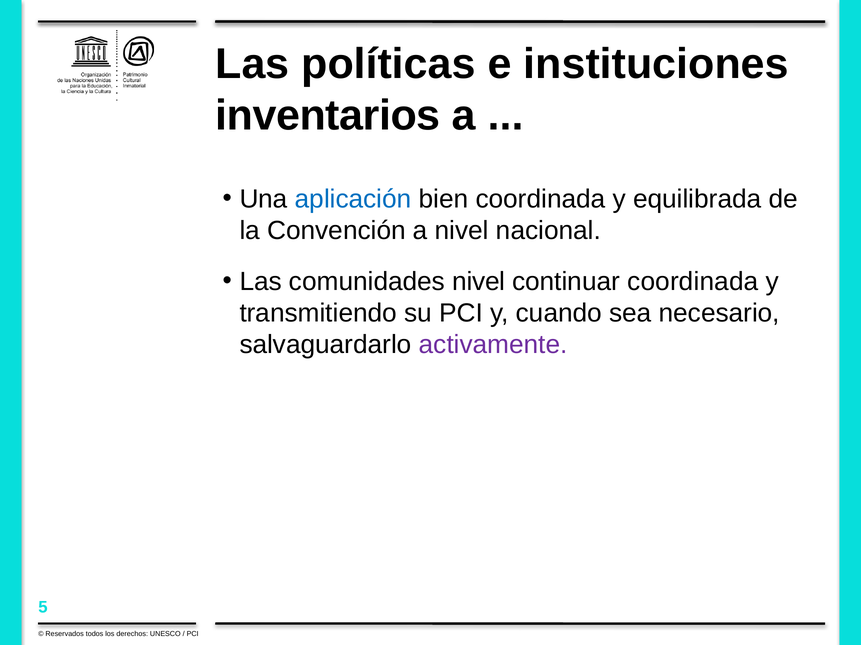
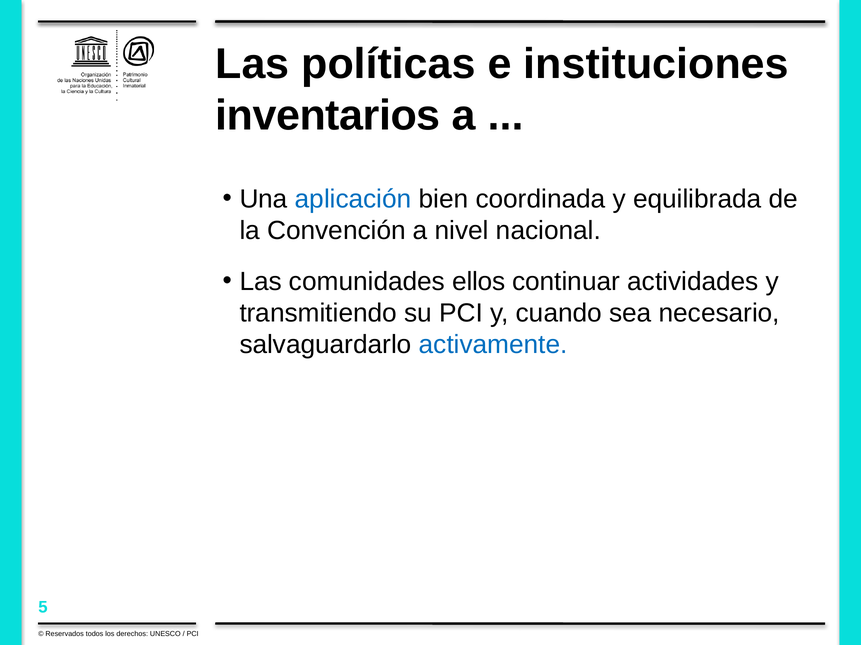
comunidades nivel: nivel -> ellos (479, 282)
continuar coordinada: coordinada -> actividades (693, 282)
activamente colour: purple -> blue (493, 345)
